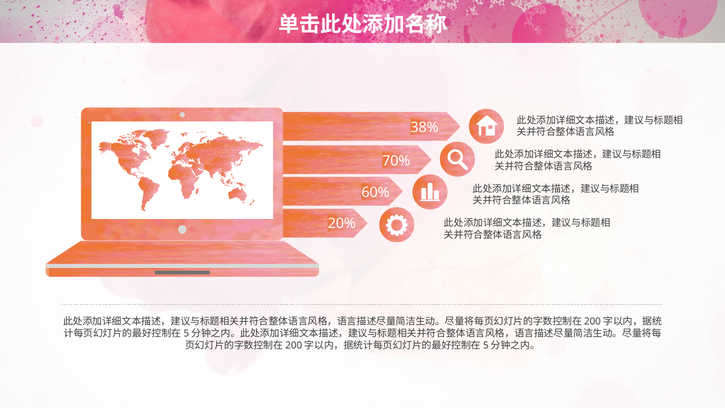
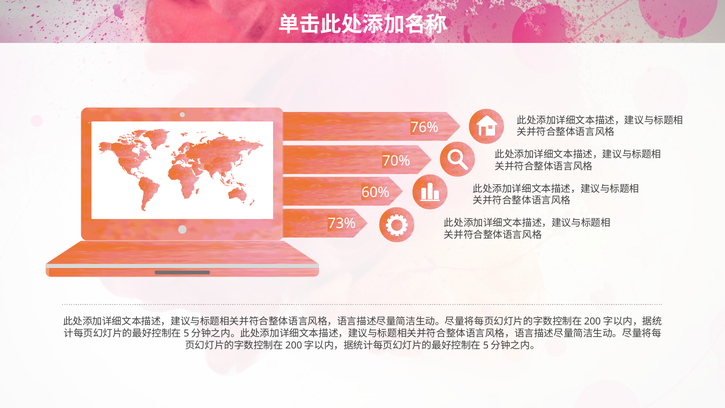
38%: 38% -> 76% (425, 127)
20%: 20% -> 73% (342, 223)
